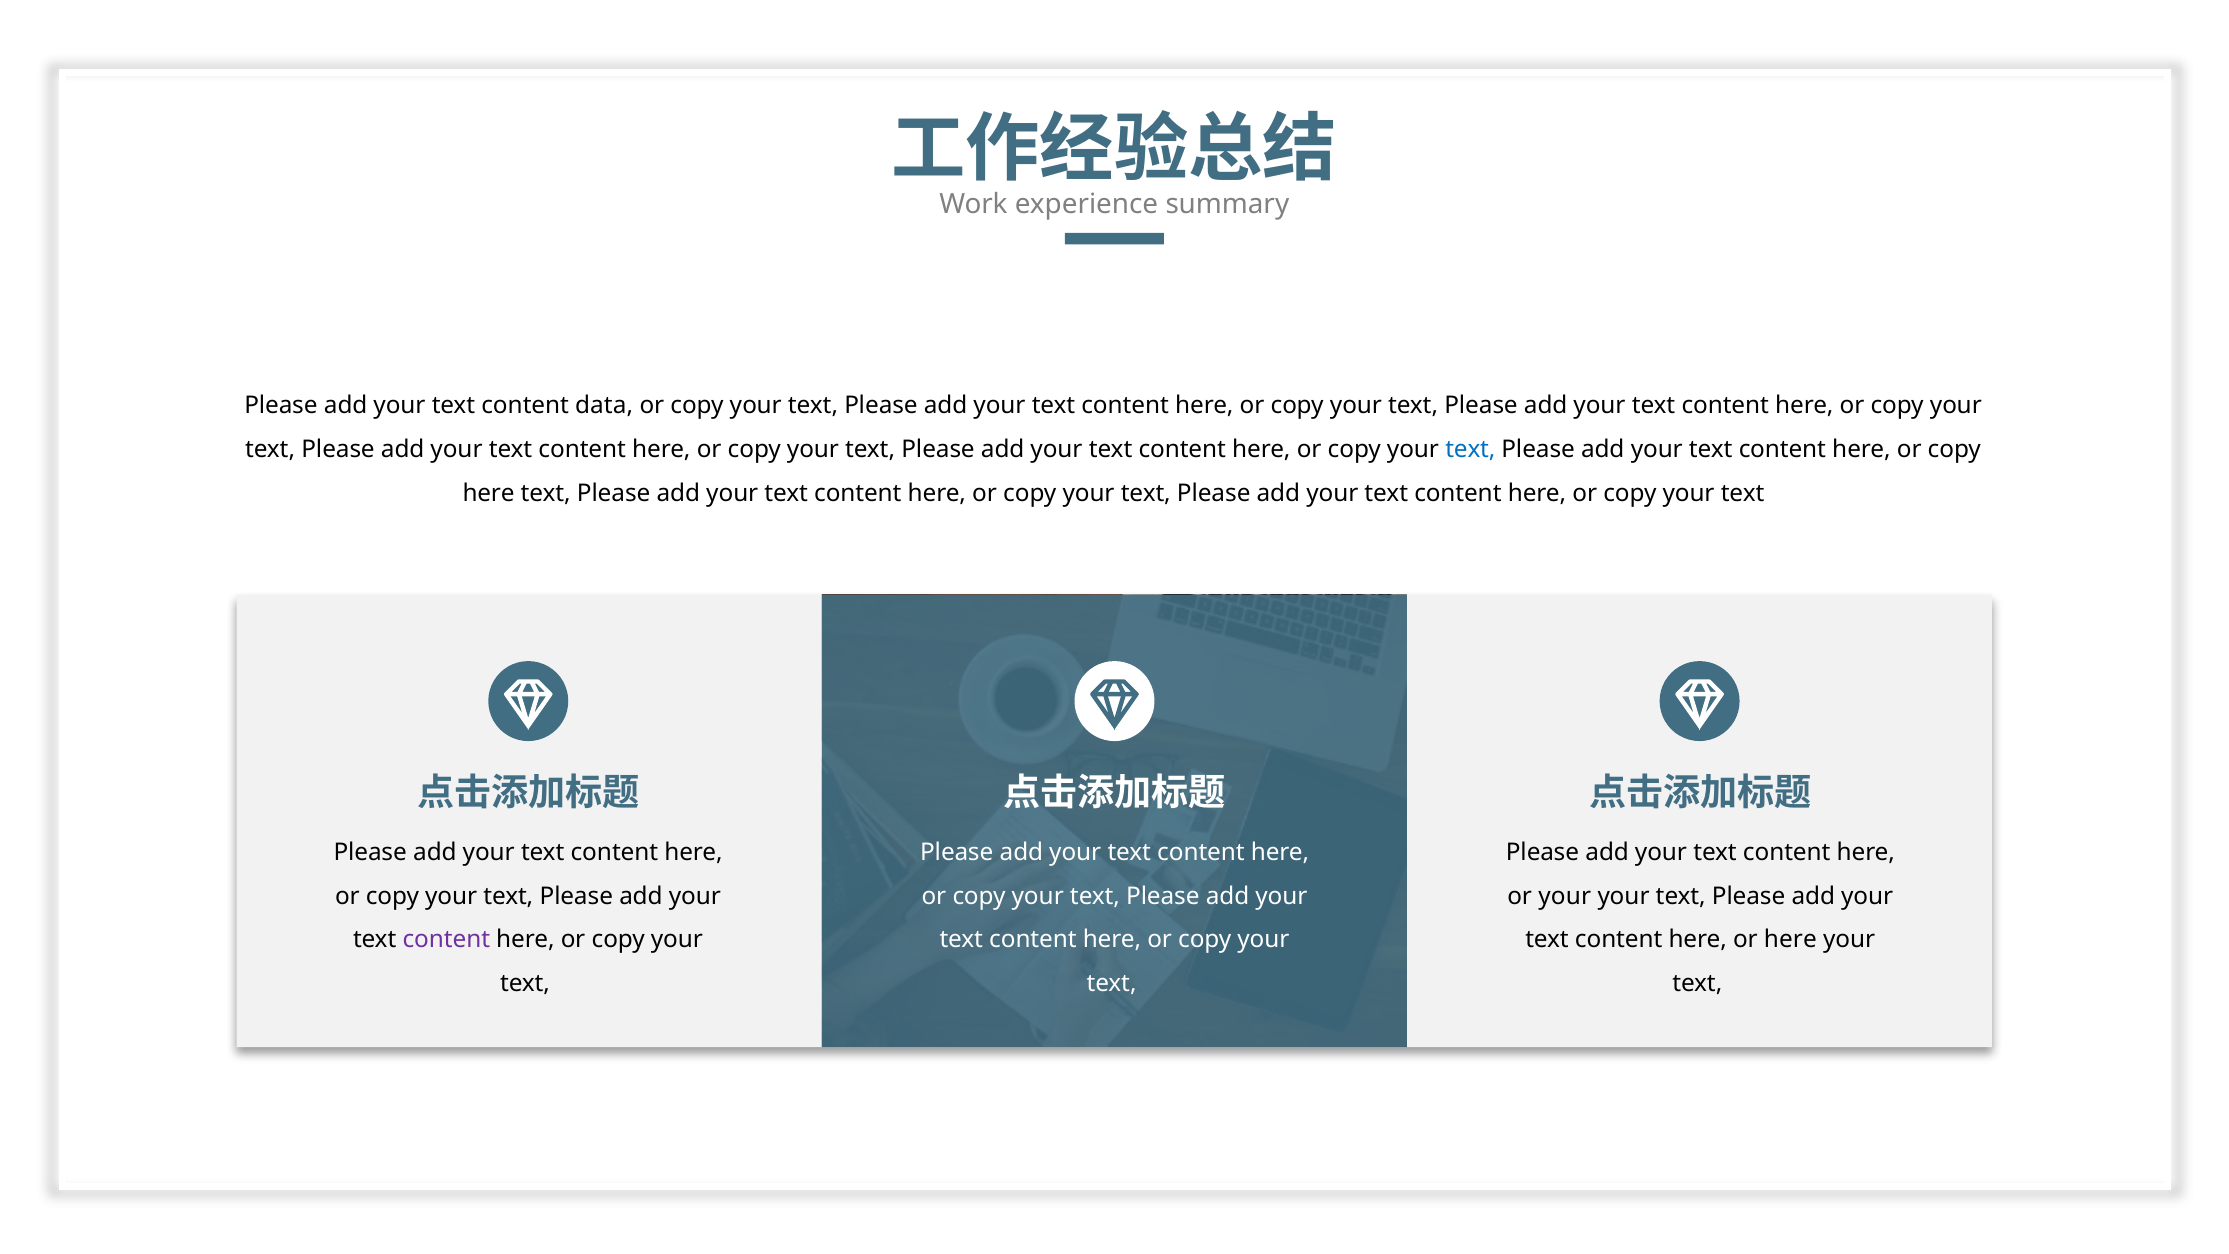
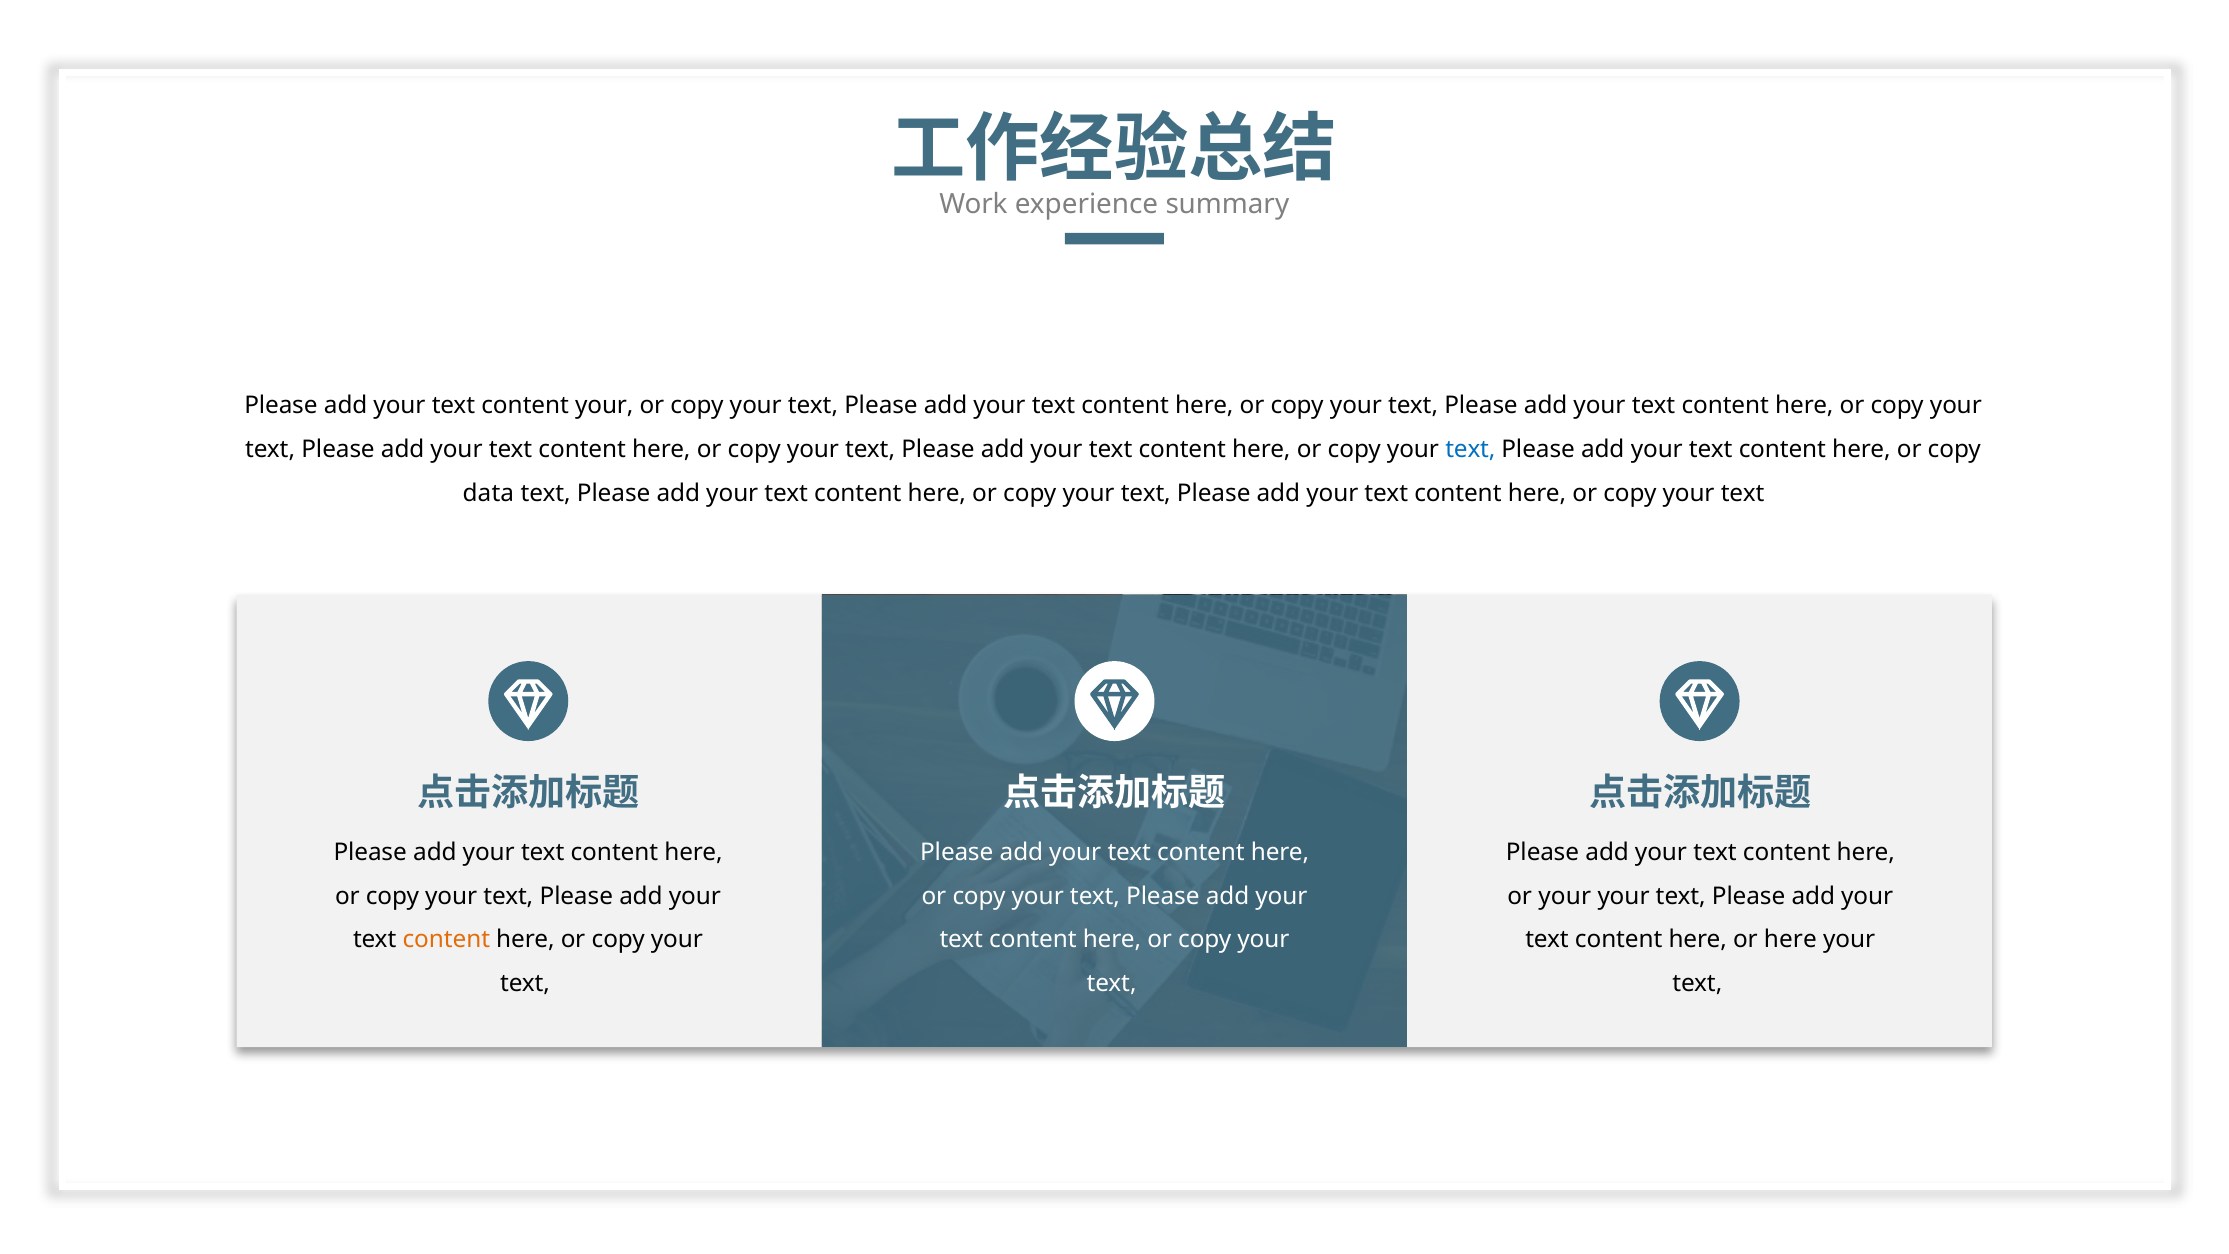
content data: data -> your (604, 406)
here: here -> data (488, 493)
content colour: purple -> orange (446, 940)
